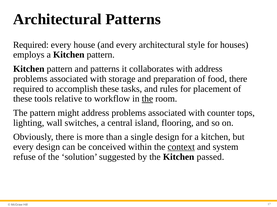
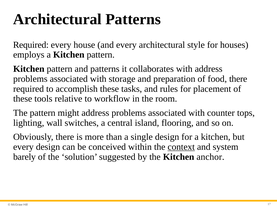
the underline: present -> none (147, 99)
refuse: refuse -> barely (24, 157)
passed: passed -> anchor (210, 157)
